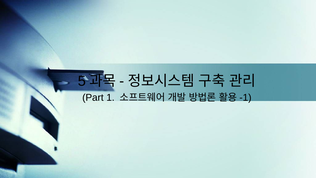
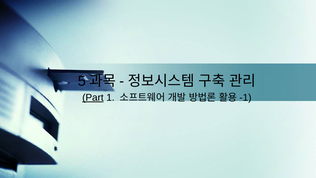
Part underline: none -> present (93, 98)
